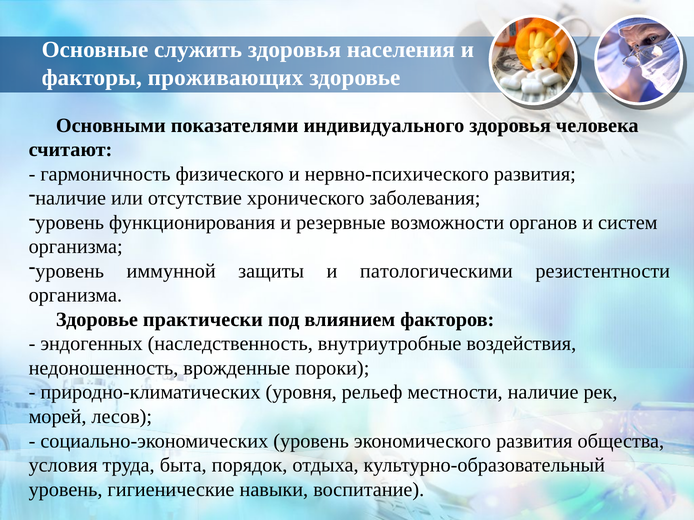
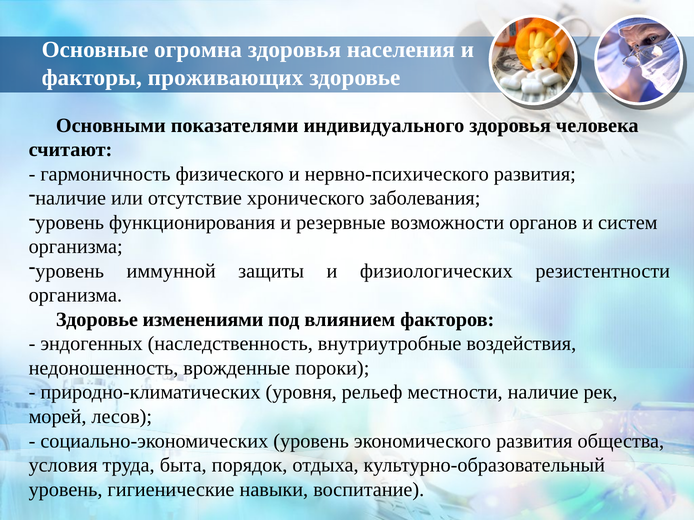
служить: служить -> огромна (198, 50)
патологическими: патологическими -> физиологических (436, 271)
практически: практически -> изменениями (203, 320)
